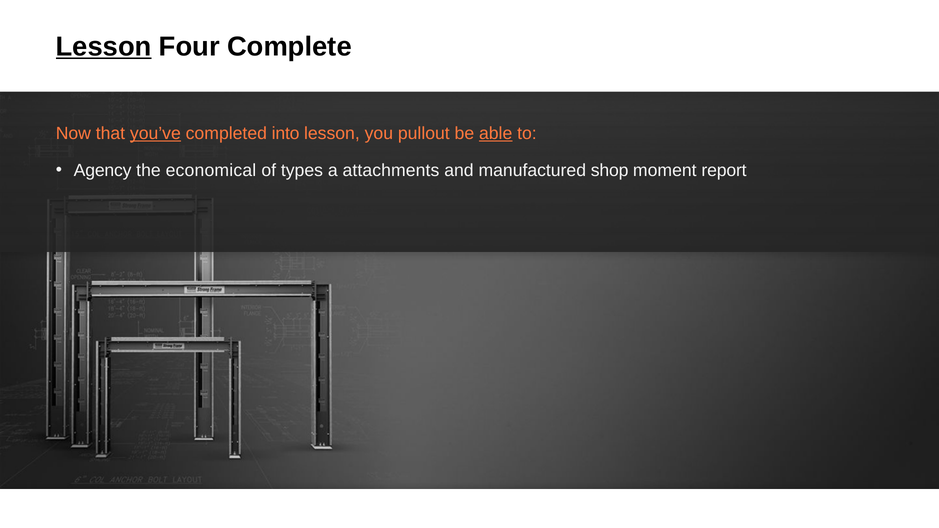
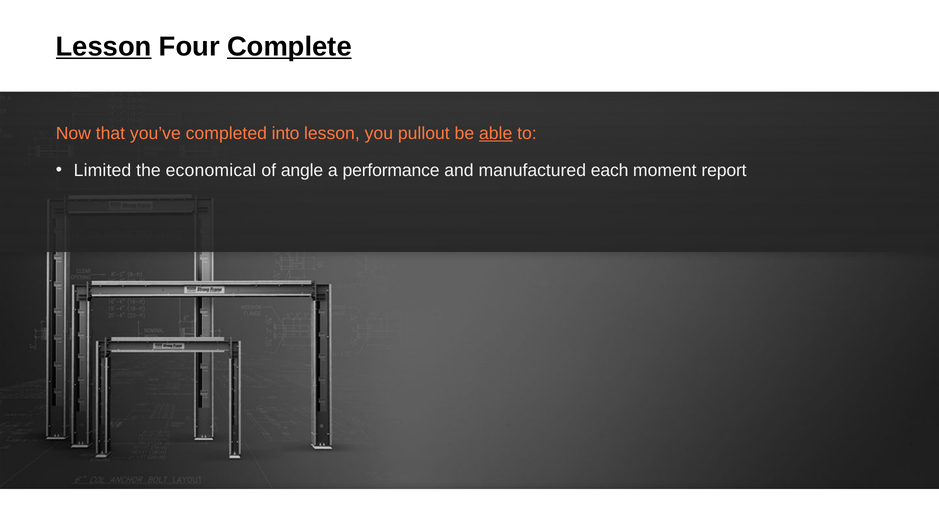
Complete underline: none -> present (289, 47)
you’ve underline: present -> none (155, 133)
Agency: Agency -> Limited (102, 170)
types: types -> angle (302, 170)
attachments: attachments -> performance (391, 170)
shop: shop -> each (610, 170)
